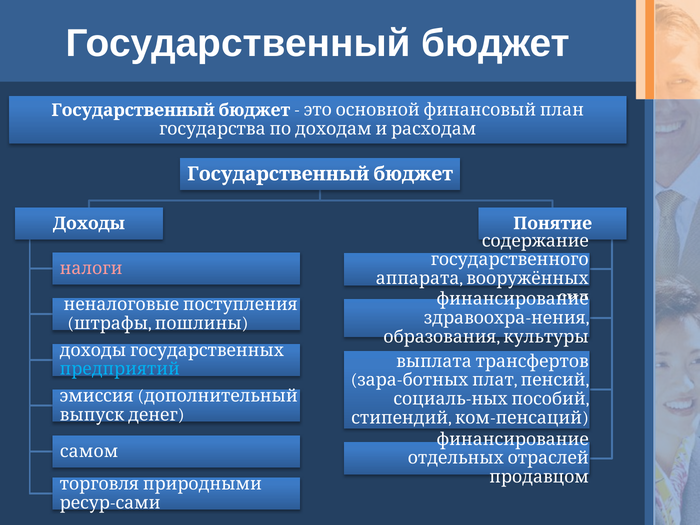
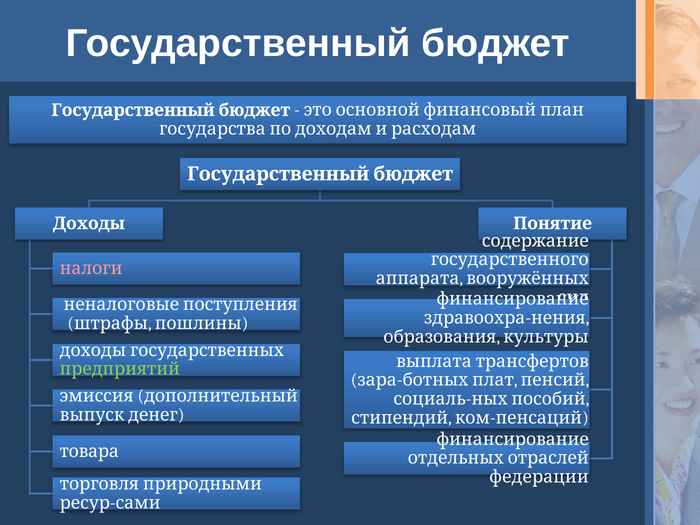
предприятий colour: light blue -> light green (120, 369)
самом: самом -> товара (89, 451)
продавцом: продавцом -> федерации (539, 477)
